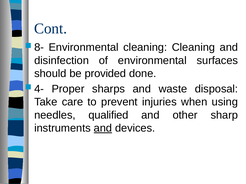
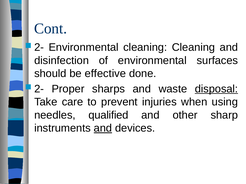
8-: 8- -> 2- (39, 48)
provided: provided -> effective (105, 74)
4-: 4- -> 2- (39, 89)
disposal underline: none -> present (216, 89)
